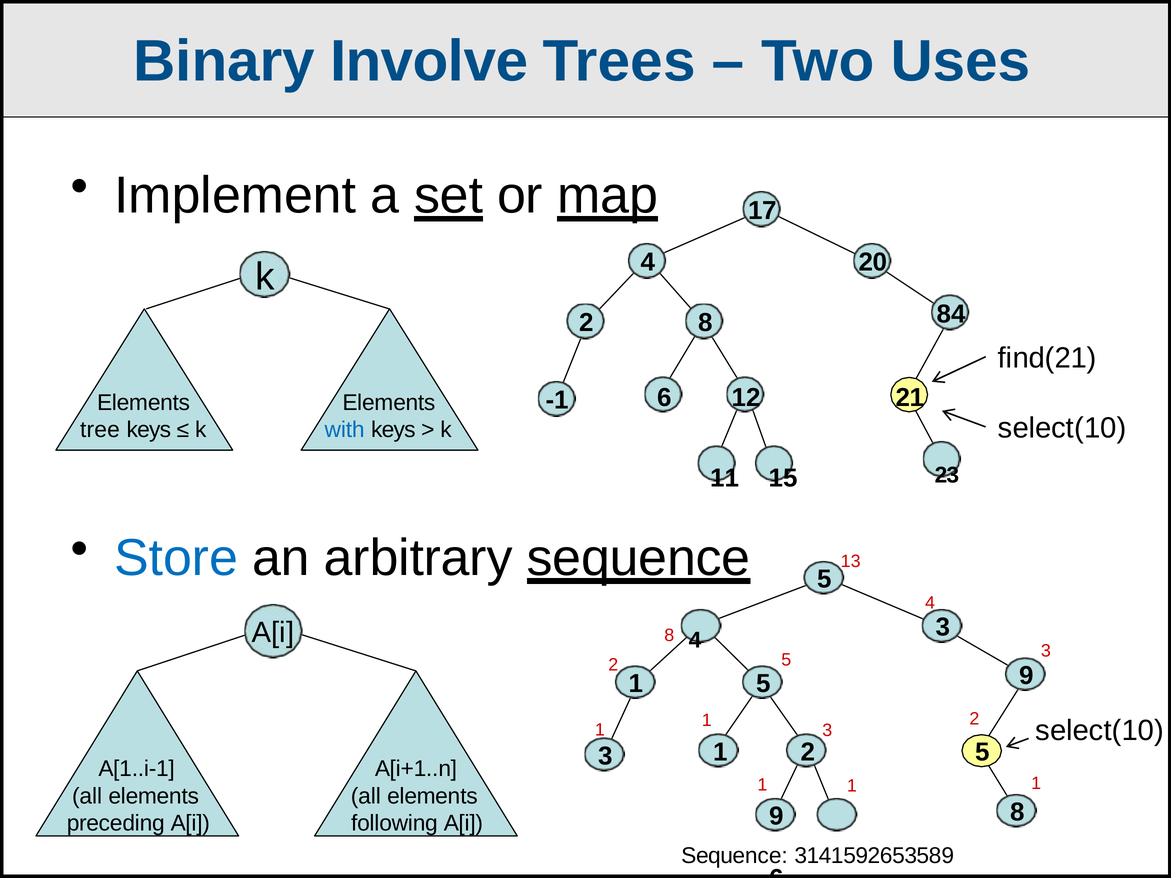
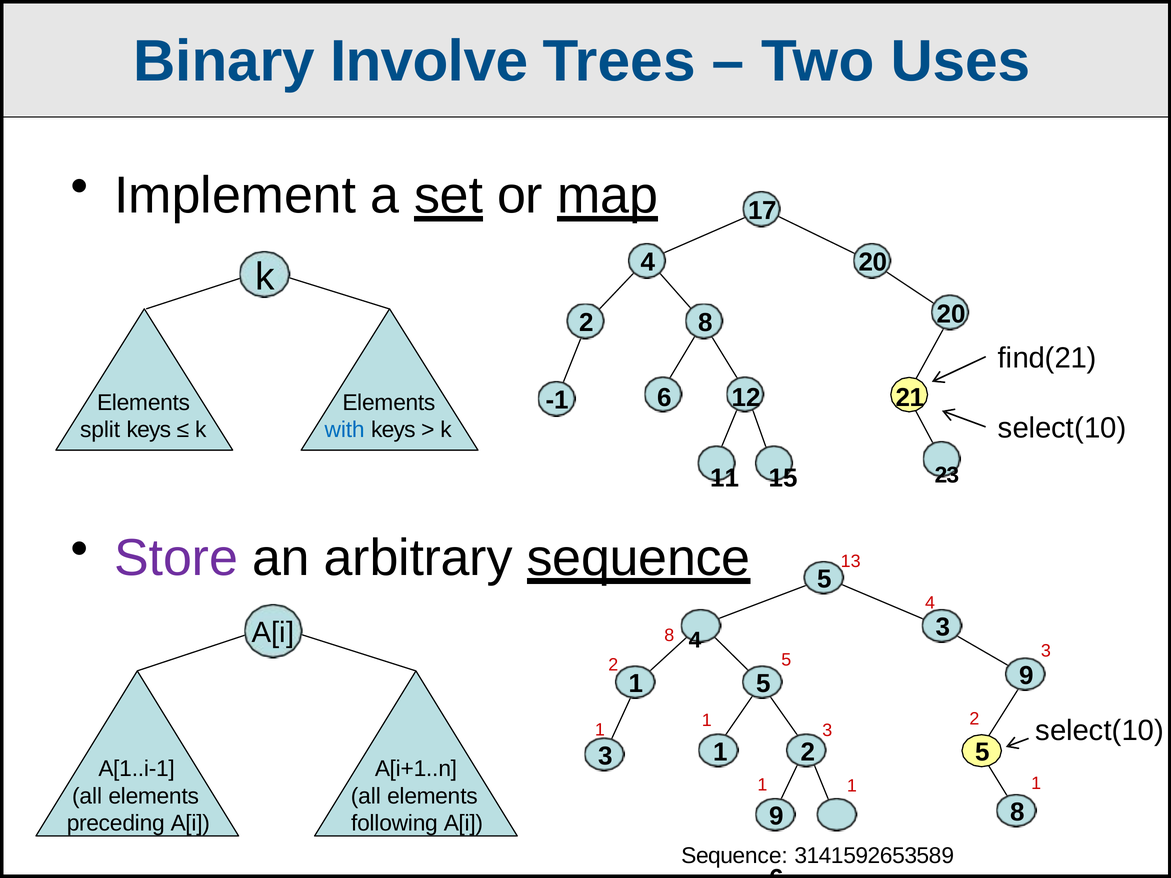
2 84: 84 -> 20 (951, 314)
tree: tree -> split (100, 430)
Store colour: blue -> purple (176, 558)
